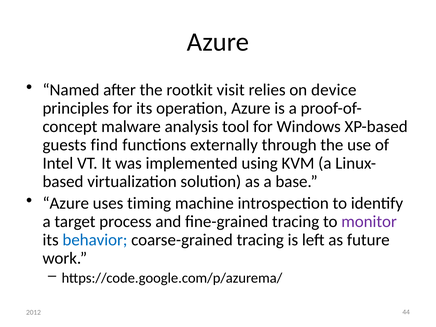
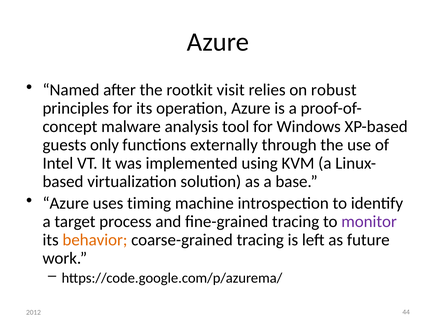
device: device -> robust (334, 90)
find: find -> only (105, 145)
behavior colour: blue -> orange (95, 240)
